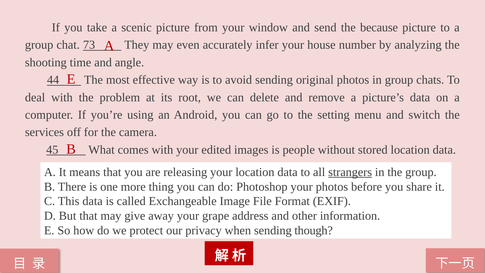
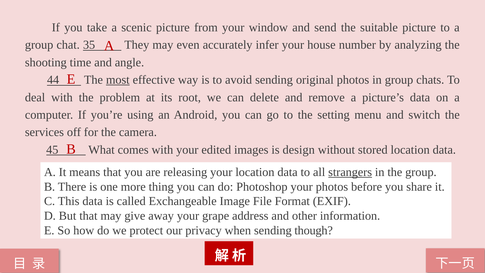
because: because -> suitable (379, 27)
73: 73 -> 35 (89, 45)
most underline: none -> present (118, 80)
people: people -> design (299, 150)
